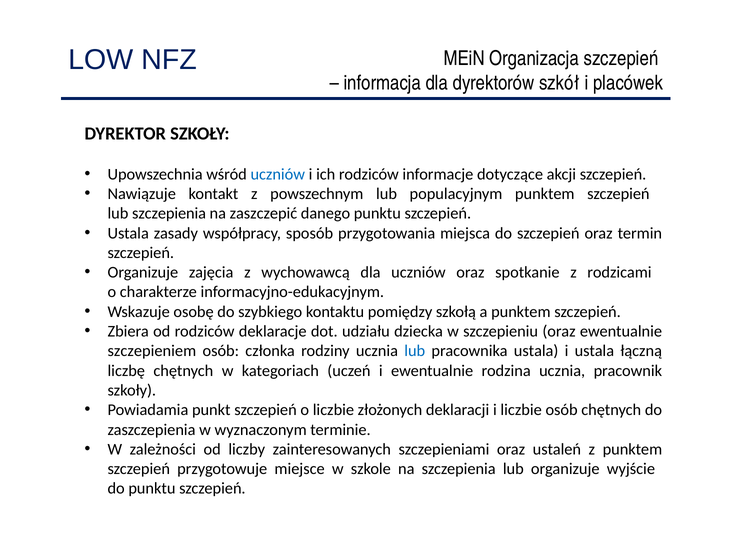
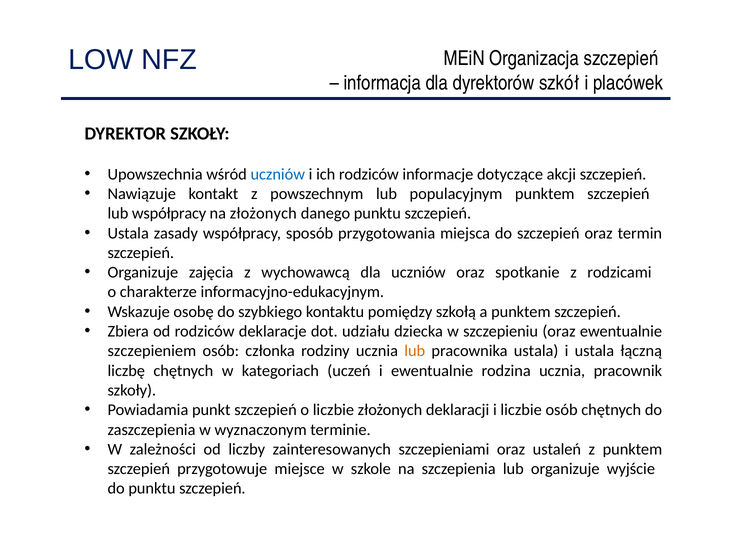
lub szczepienia: szczepienia -> współpracy (169, 213)
na zaszczepić: zaszczepić -> złożonych (263, 213)
lub colour: blue -> orange (415, 351)
